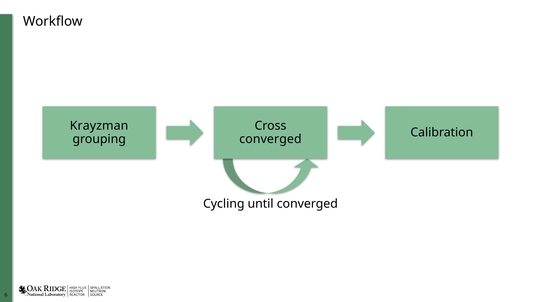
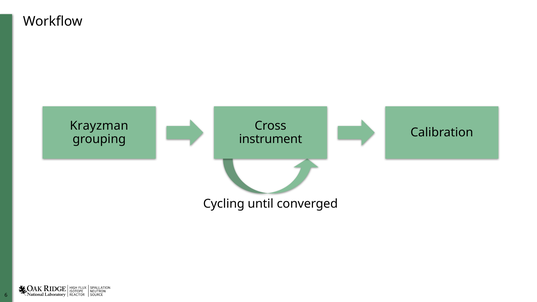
converged: converged -> instrument (271, 139)
